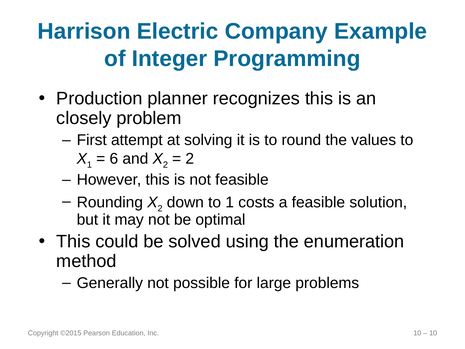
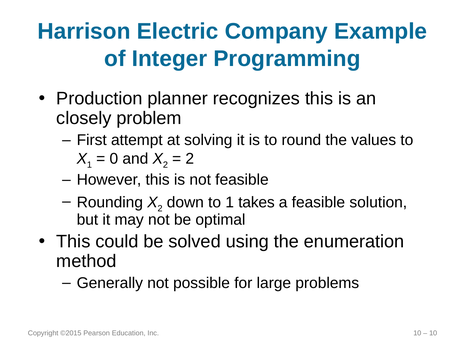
6: 6 -> 0 (114, 159)
costs: costs -> takes (256, 202)
